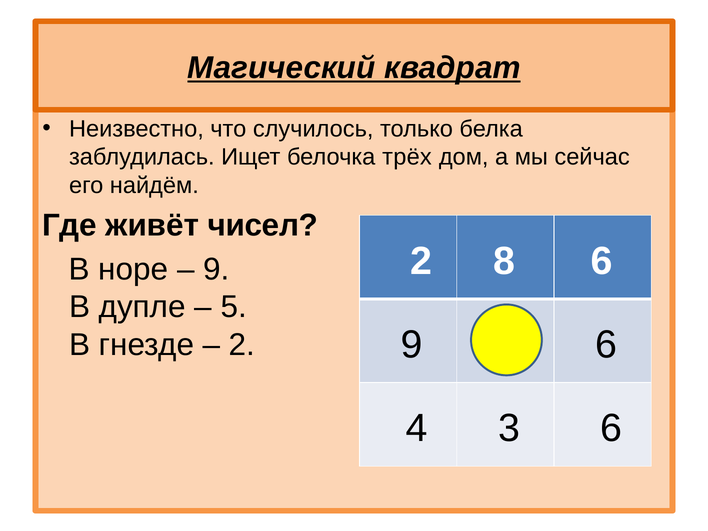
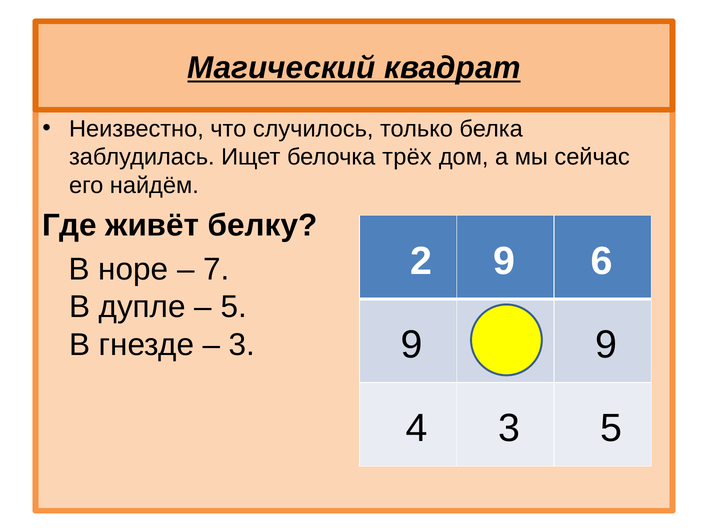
чисел: чисел -> белку (263, 225)
2 8: 8 -> 9 (504, 261)
9: 9 -> 7 (216, 269)
6: 6 -> 9 (606, 345)
2: 2 -> 3 (242, 345)
3 6: 6 -> 5 (611, 428)
